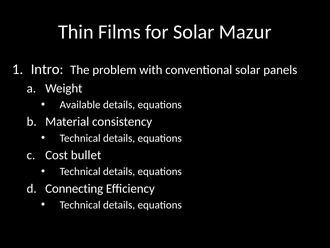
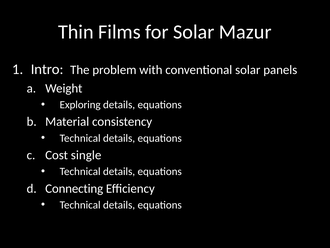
Available: Available -> Exploring (80, 105)
bullet: bullet -> single (86, 155)
